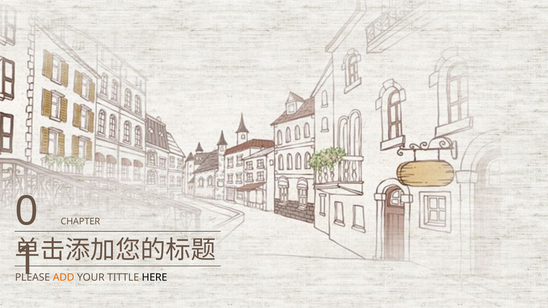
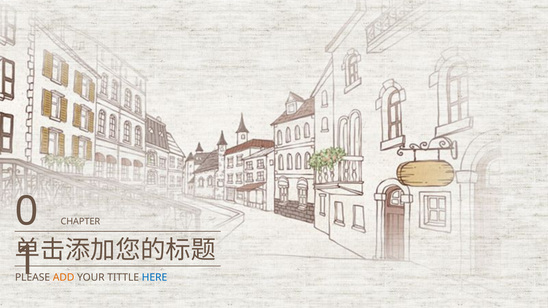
HERE colour: black -> blue (155, 278)
